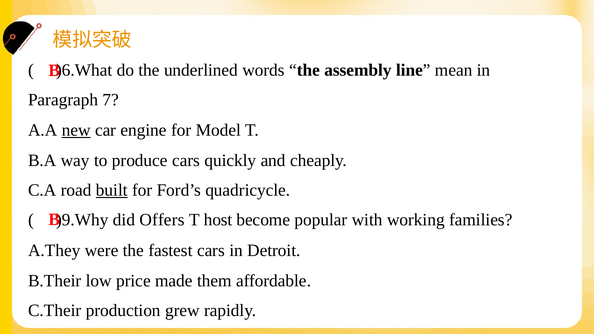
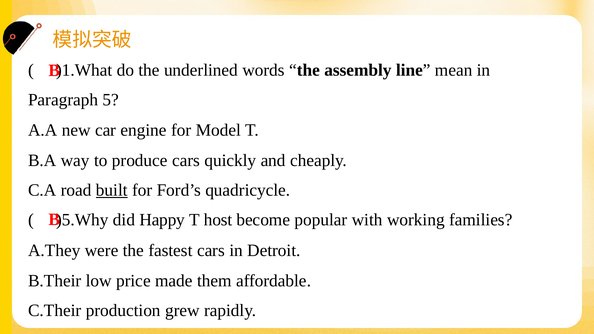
)6.What: )6.What -> )1.What (84, 70)
7: 7 -> 5 (111, 100)
new underline: present -> none (76, 130)
)9.Why: )9.Why -> )5.Why (82, 220)
Offers: Offers -> Happy (162, 220)
